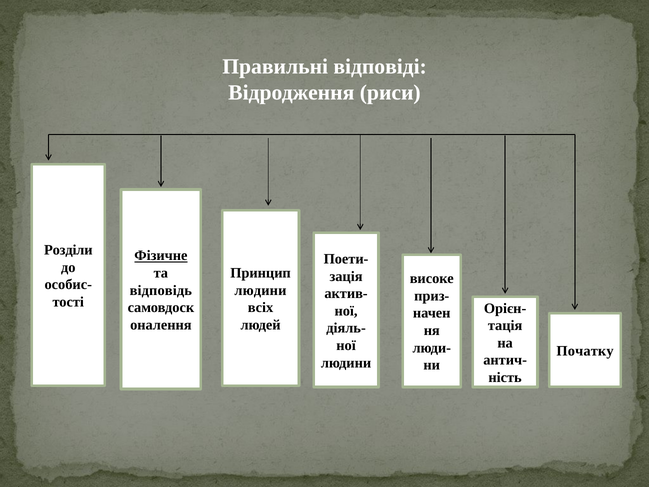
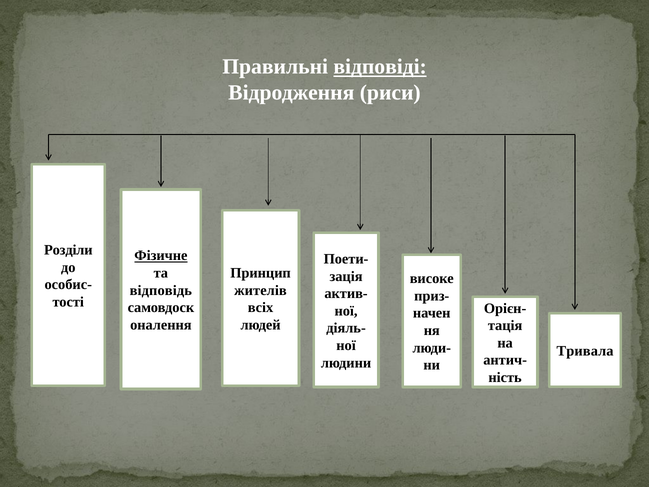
відповіді underline: none -> present (380, 67)
людини: людини -> жителів (260, 290)
Початку: Початку -> Тривала (585, 351)
